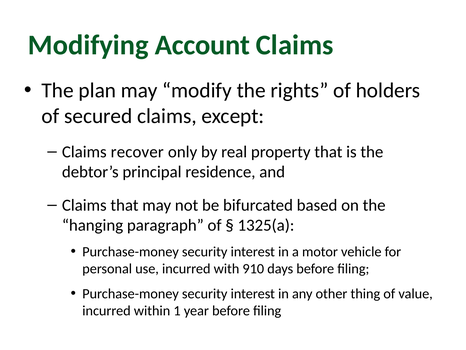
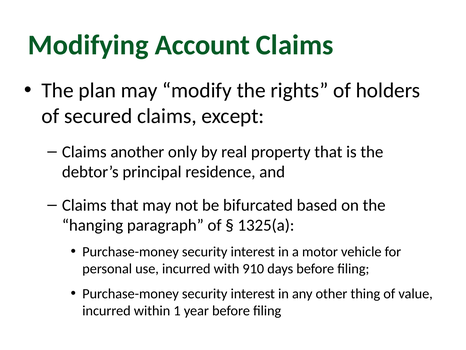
recover: recover -> another (137, 152)
